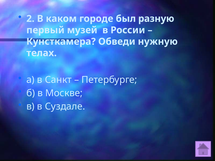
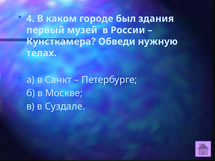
2: 2 -> 4 (30, 19)
разную: разную -> здания (156, 19)
